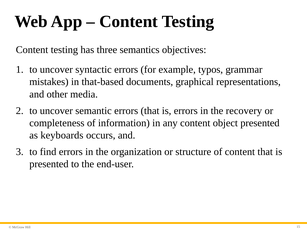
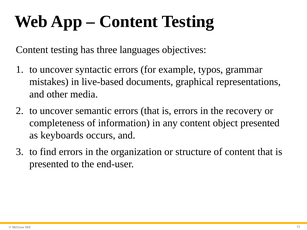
semantics: semantics -> languages (140, 50)
that-based: that-based -> live-based (103, 82)
